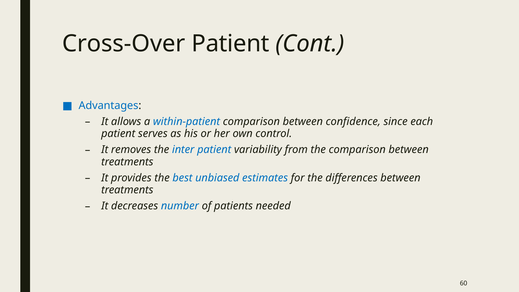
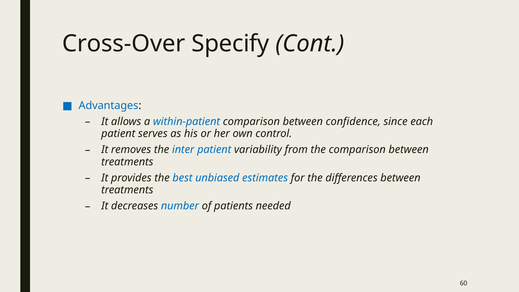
Cross-Over Patient: Patient -> Specify (230, 44)
